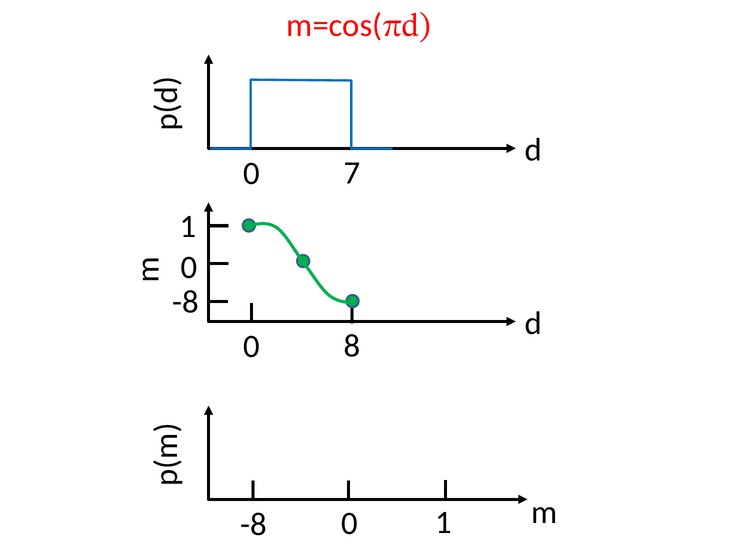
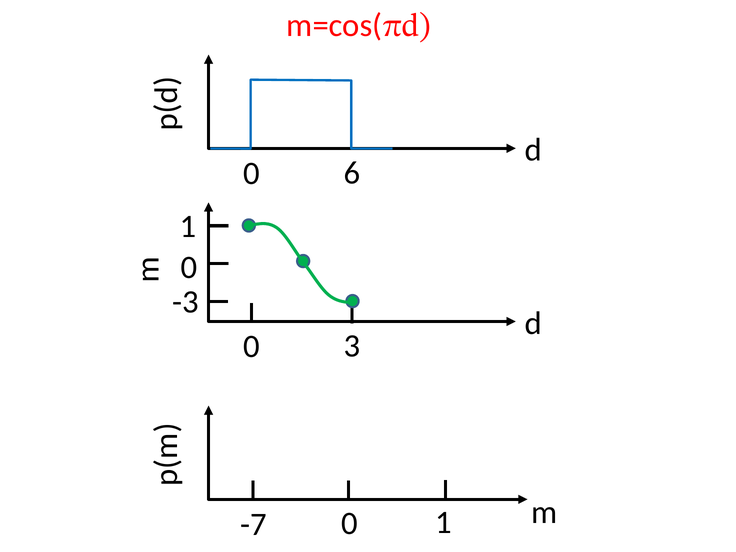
7: 7 -> 6 (352, 173)
-8: -8 -> -3 (185, 302)
8: 8 -> 3 (352, 346)
-8: -8 -> -7 (254, 524)
